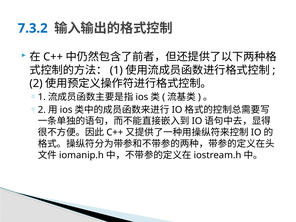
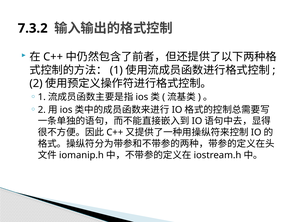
7.3.2 colour: blue -> black (33, 28)
